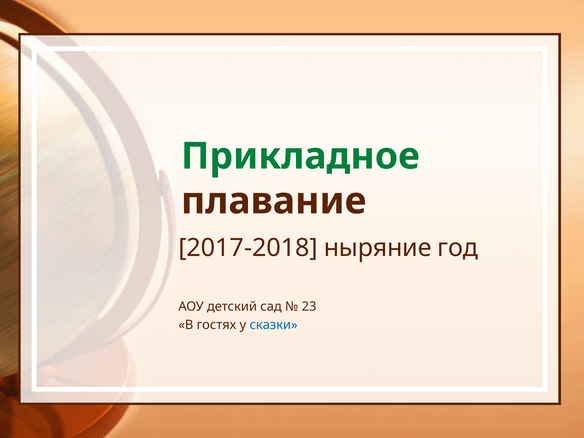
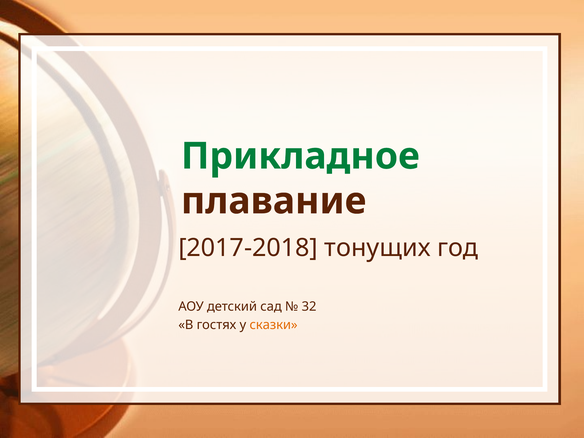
ныряние: ныряние -> тонущих (378, 248)
23: 23 -> 32 (309, 307)
сказки colour: blue -> orange (274, 325)
